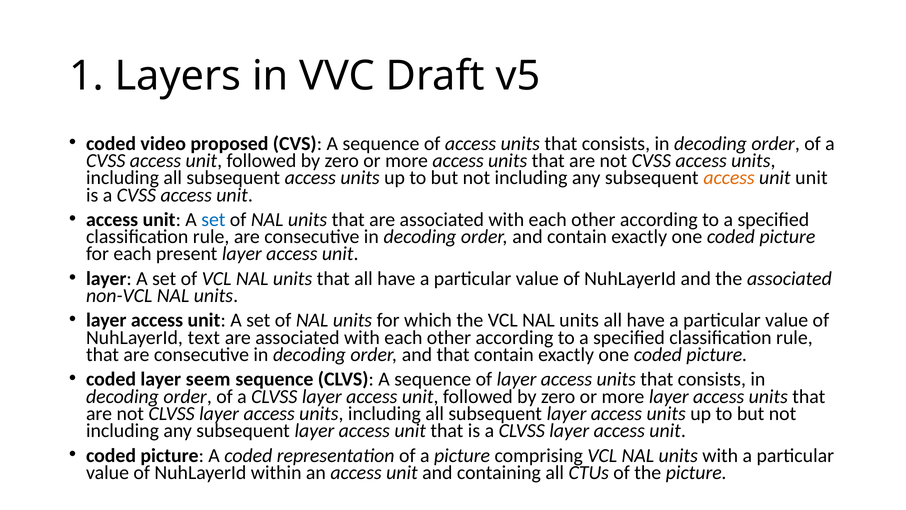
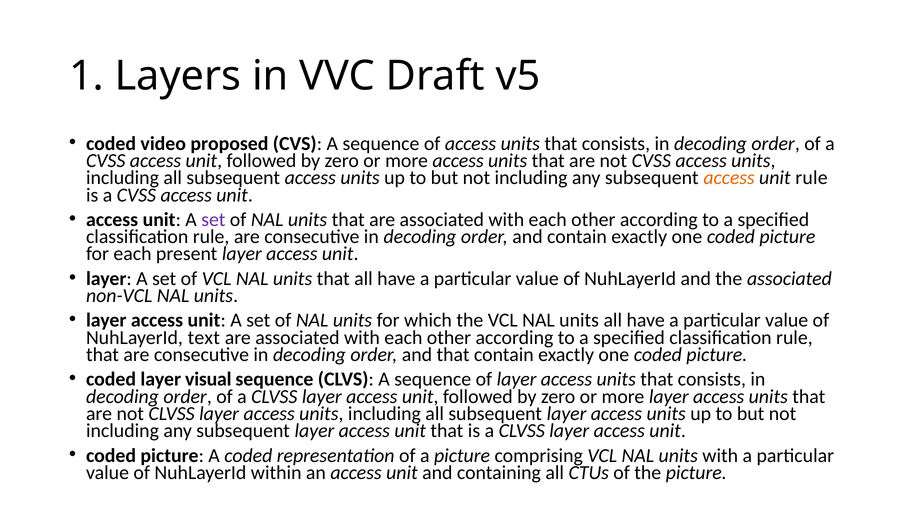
unit unit: unit -> rule (811, 178)
set colour: blue -> purple (213, 220)
seem: seem -> visual (208, 379)
